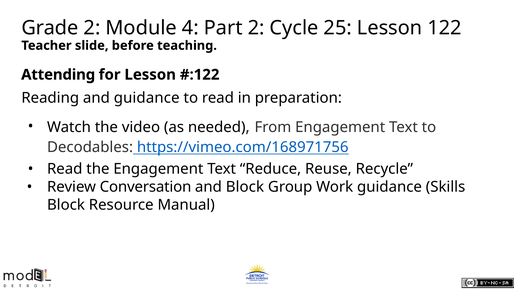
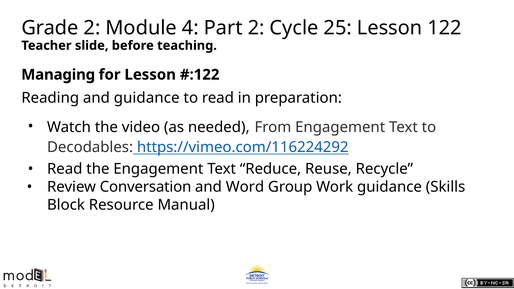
Attending: Attending -> Managing (58, 75)
https://vimeo.com/168971756: https://vimeo.com/168971756 -> https://vimeo.com/116224292 (243, 147)
and Block: Block -> Word (245, 187)
